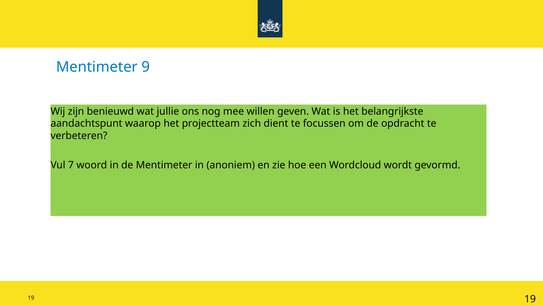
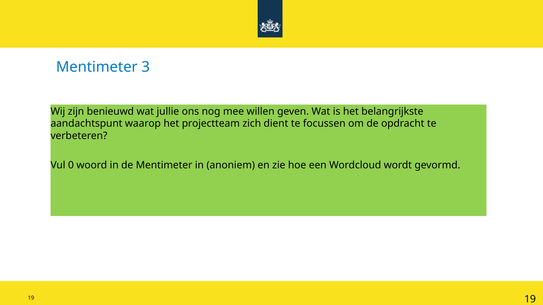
9: 9 -> 3 (146, 67)
7: 7 -> 0 (71, 165)
